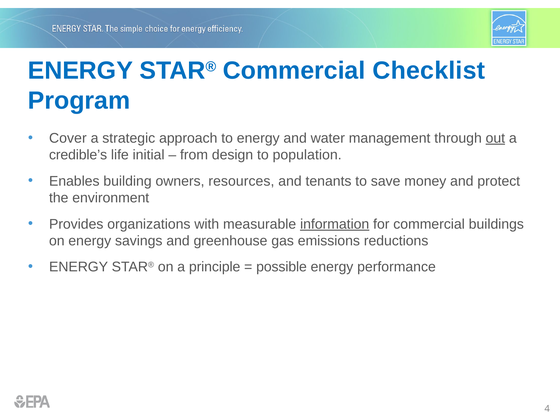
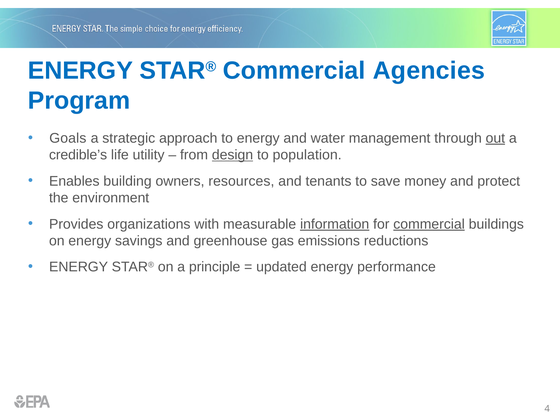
Checklist: Checklist -> Agencies (429, 71)
Cover: Cover -> Goals (68, 138)
initial: initial -> utility (149, 155)
design underline: none -> present (233, 155)
commercial underline: none -> present (429, 224)
possible: possible -> updated (281, 267)
